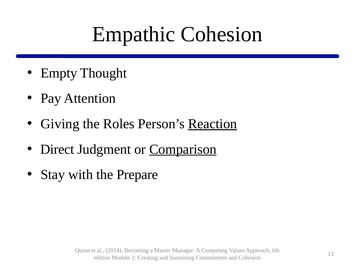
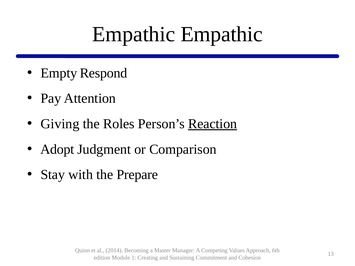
Empathic Cohesion: Cohesion -> Empathic (222, 34)
Thought: Thought -> Respond (104, 73)
Direct: Direct -> Adopt (57, 149)
Comparison underline: present -> none (183, 149)
